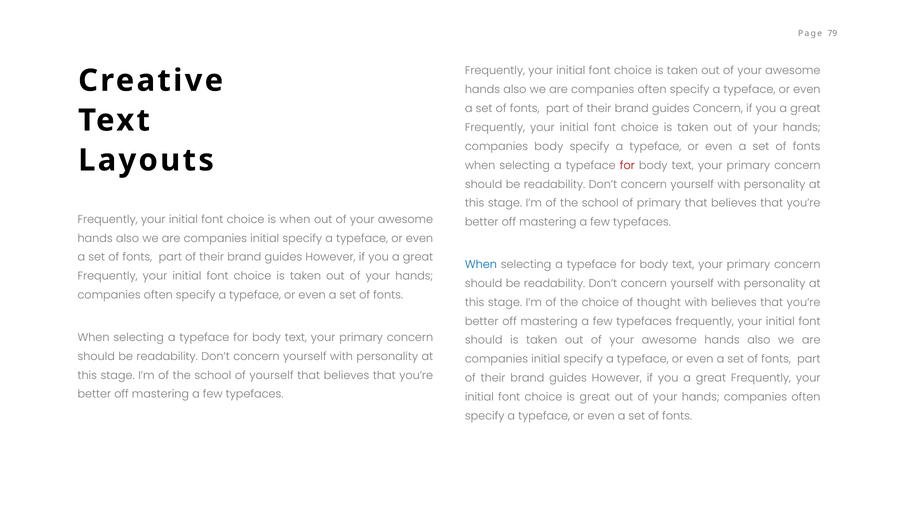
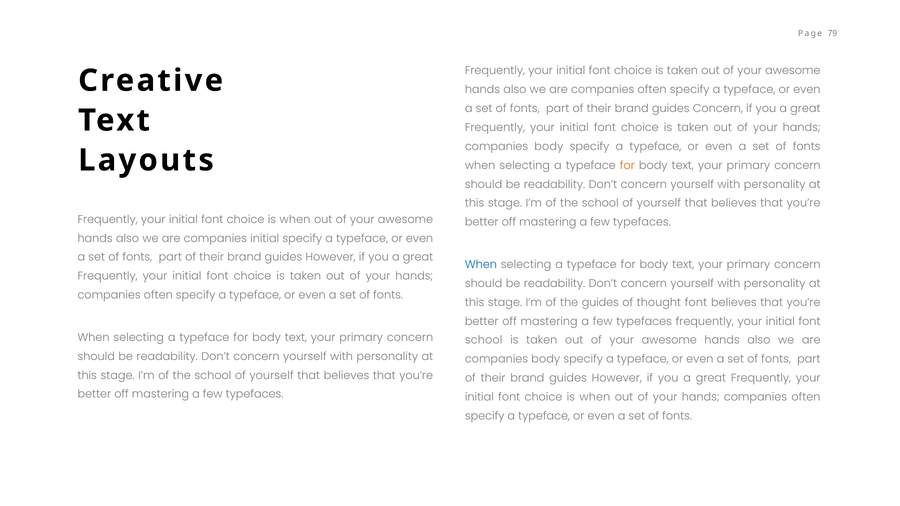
for colour: red -> orange (627, 166)
primary: primary -> yourself (659, 203)
the choice: choice -> guides (600, 303)
thought with: with -> font (696, 303)
should: should -> school (484, 340)
initial: initial -> body (546, 359)
great: great -> when (595, 397)
